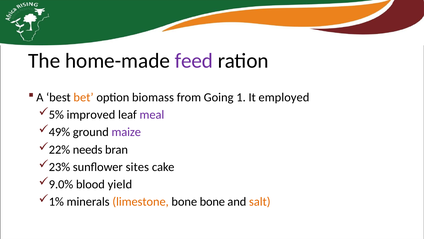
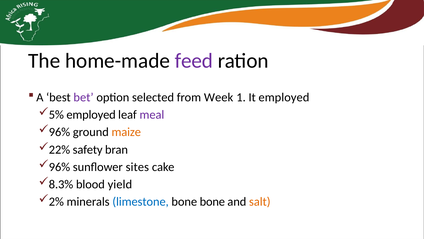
bet colour: orange -> purple (84, 97)
biomass: biomass -> selected (153, 97)
Going: Going -> Week (219, 97)
5% improved: improved -> employed (91, 115)
49%: 49% -> 96% (59, 132)
maize colour: purple -> orange (126, 132)
needs: needs -> safety (88, 149)
23%: 23% -> 96% (59, 167)
9.0%: 9.0% -> 8.3% (61, 184)
1%: 1% -> 2% (56, 201)
limestone colour: orange -> blue (141, 201)
